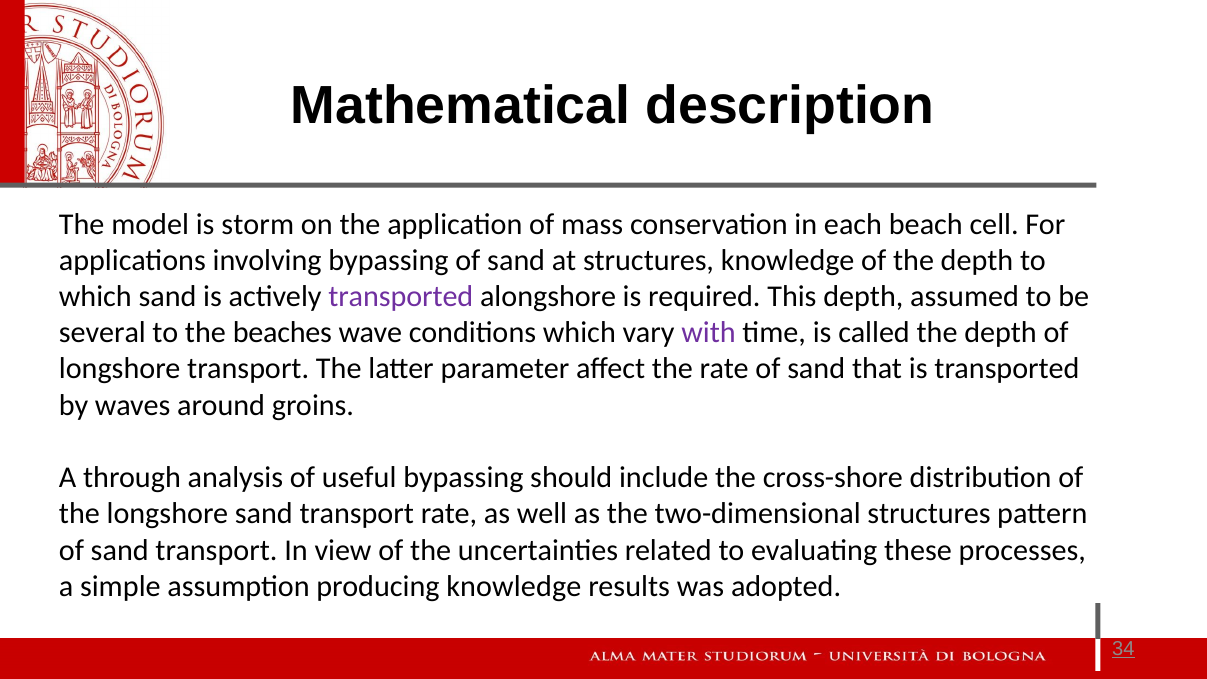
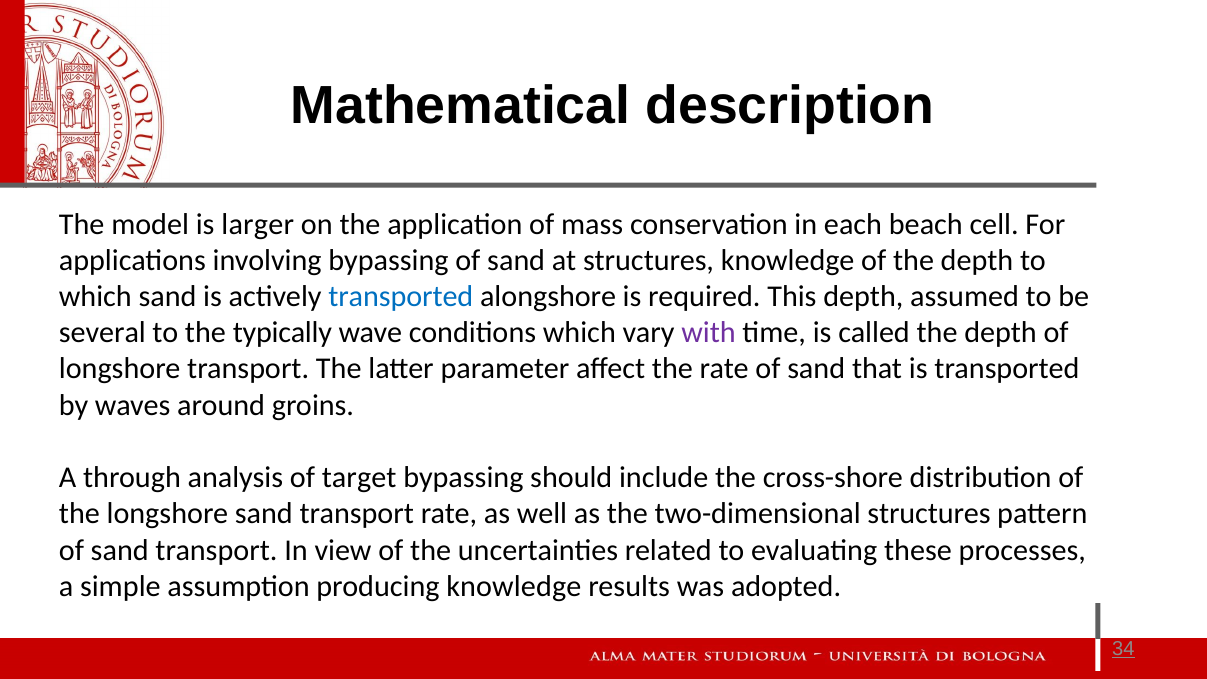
storm: storm -> larger (258, 224)
transported colour: purple -> blue (401, 297)
beaches: beaches -> typically (282, 333)
useful: useful -> target (359, 478)
